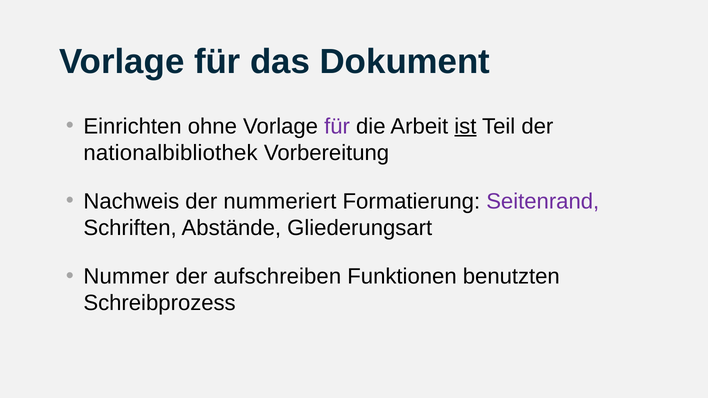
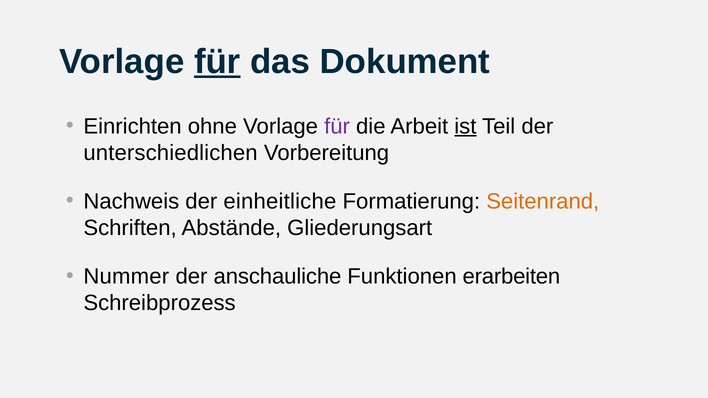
für underline: none -> present (217, 62)
nationalbibliothek: nationalbibliothek -> unterschiedlichen (171, 153)
nummeriert: nummeriert -> einheitliche (280, 202)
Seitenrand colour: purple -> orange (543, 202)
aufschreiben: aufschreiben -> anschauliche (277, 277)
benutzten: benutzten -> erarbeiten (511, 277)
